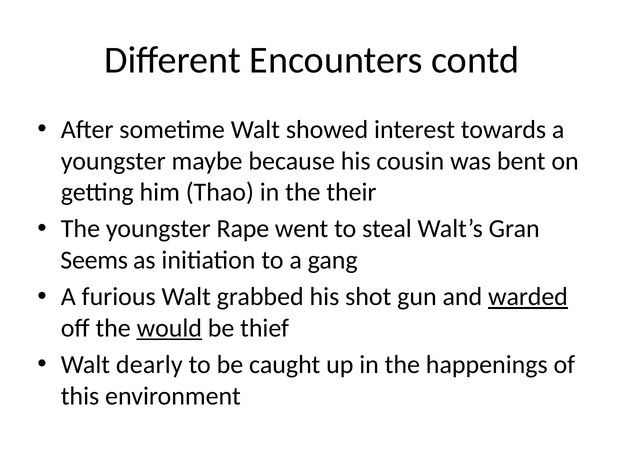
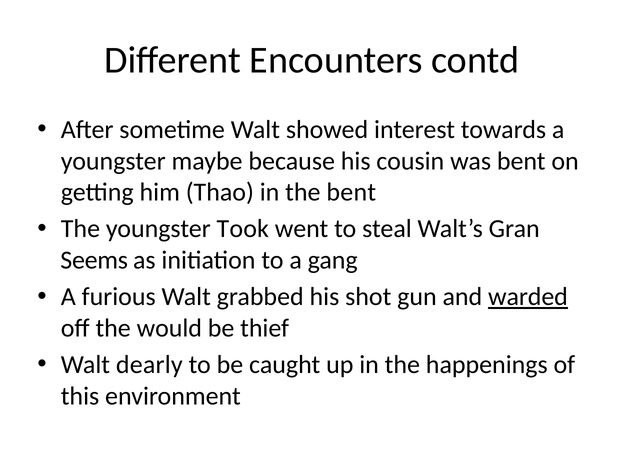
the their: their -> bent (351, 192)
Rape: Rape -> Took (243, 229)
would underline: present -> none (169, 328)
